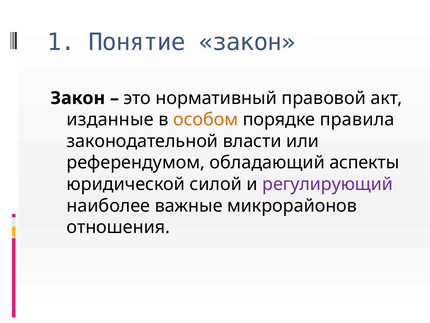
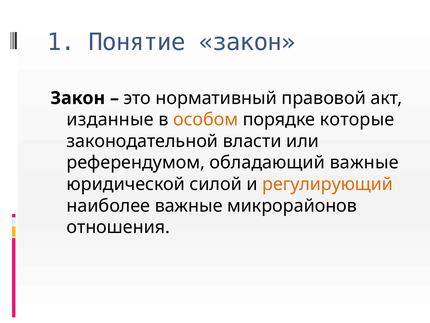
правила: правила -> которые (357, 119)
обладающий аспекты: аспекты -> важные (364, 162)
регулирующий colour: purple -> orange (328, 184)
